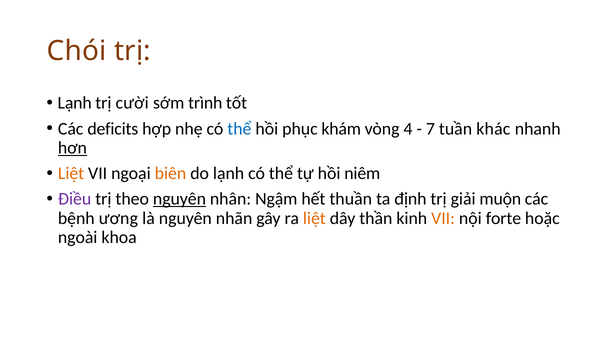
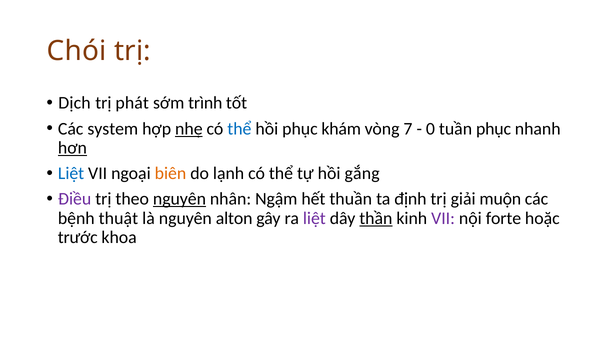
Lạnh: Lạnh -> Dịch (75, 103)
cười: cười -> phát (132, 103)
deficits: deficits -> system (113, 129)
nhẹ underline: none -> present (189, 129)
4: 4 -> 7 (408, 129)
7: 7 -> 0 (430, 129)
tuần khác: khác -> phục (494, 129)
Liệt colour: orange -> blue (71, 174)
niêm: niêm -> gắng (362, 174)
ương: ương -> thuật (118, 218)
nhãn: nhãn -> alton (234, 218)
liệt colour: orange -> purple (314, 218)
thần underline: none -> present (376, 218)
VII colour: orange -> purple (443, 218)
ngoài: ngoài -> trước (78, 238)
